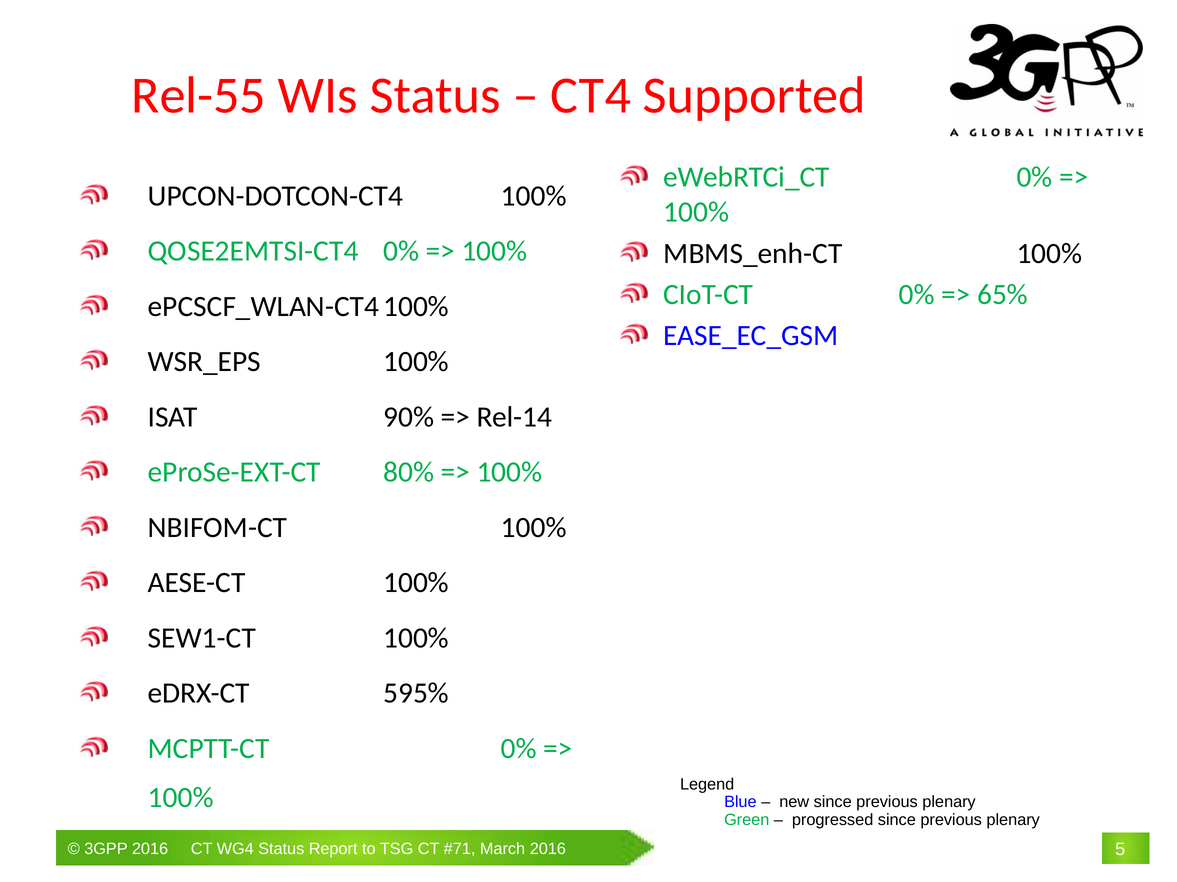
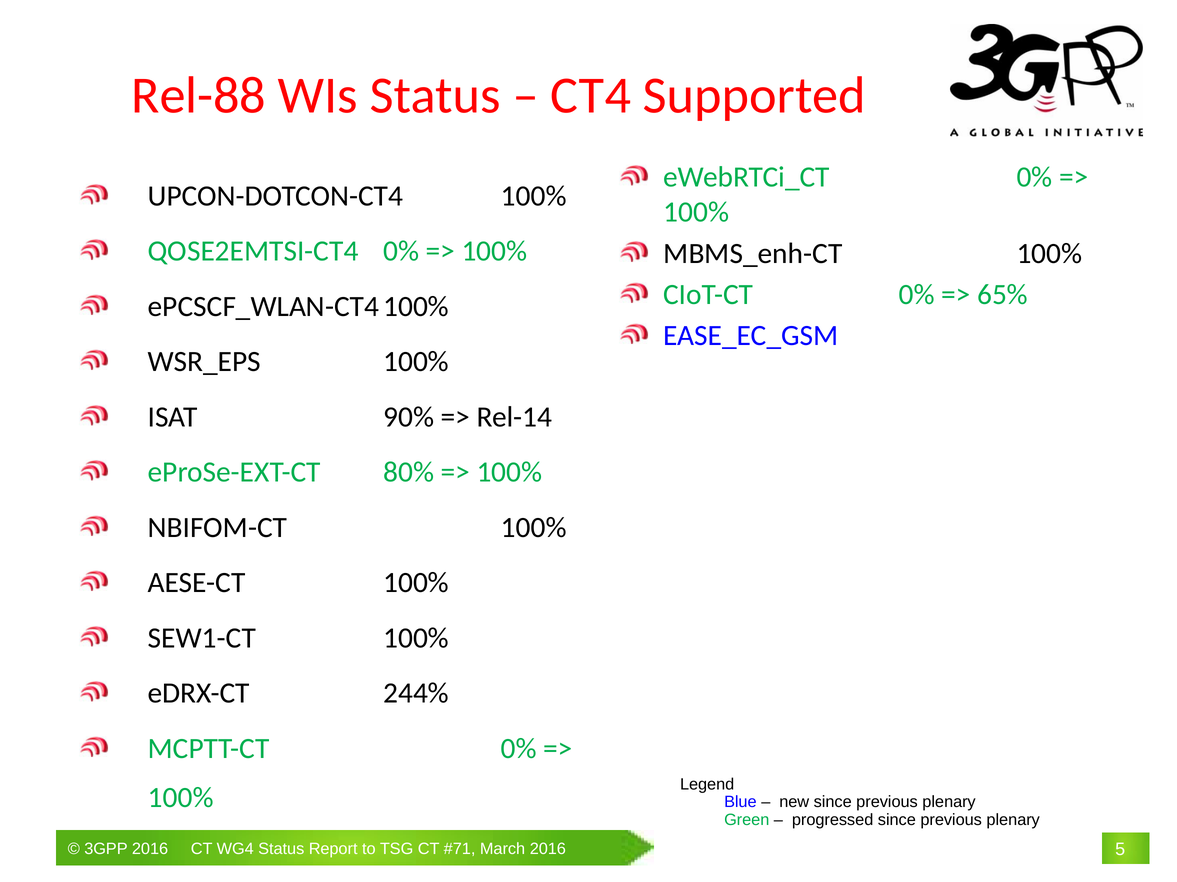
Rel-55: Rel-55 -> Rel-88 (199, 95)
595%: 595% -> 244% (416, 694)
